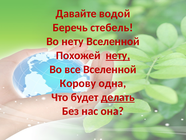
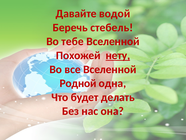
Во нету: нету -> тебе (73, 41)
Корову: Корову -> Родной (78, 83)
делать underline: present -> none (118, 97)
